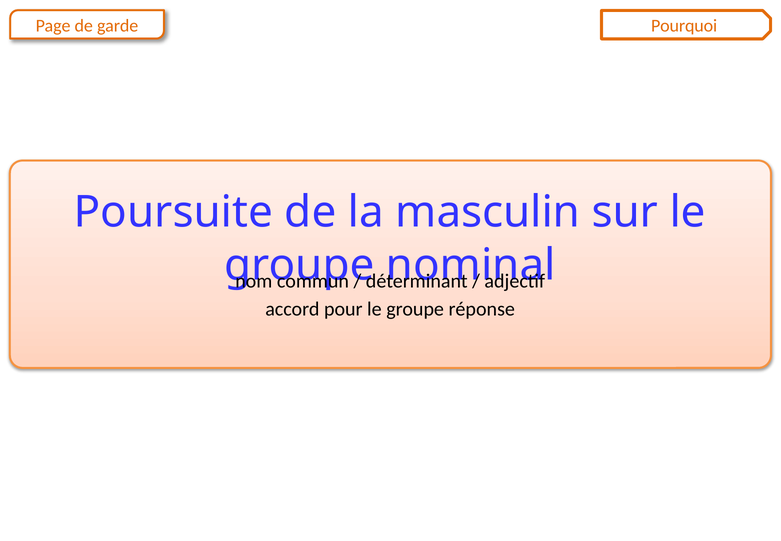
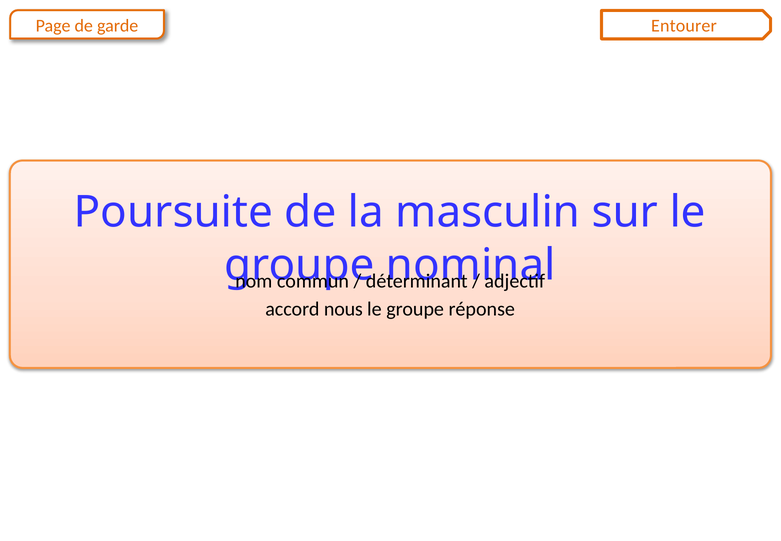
Pourquoi: Pourquoi -> Entourer (684, 26)
pour: pour -> nous (343, 309)
